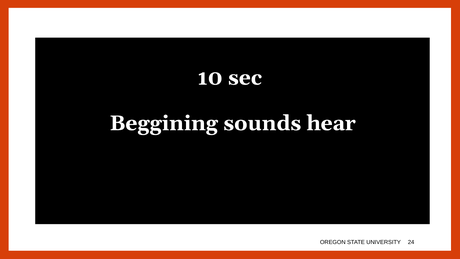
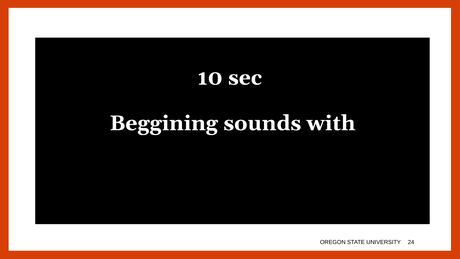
hear: hear -> with (331, 123)
